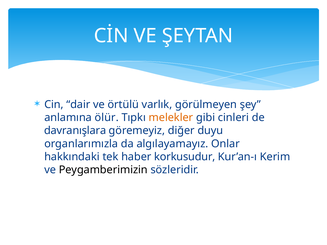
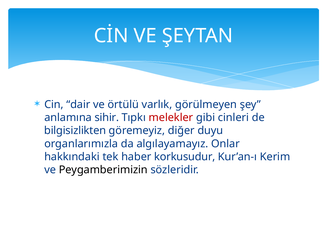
ölür: ölür -> sihir (107, 118)
melekler colour: orange -> red (171, 118)
davranışlara: davranışlara -> bilgisizlikten (75, 131)
